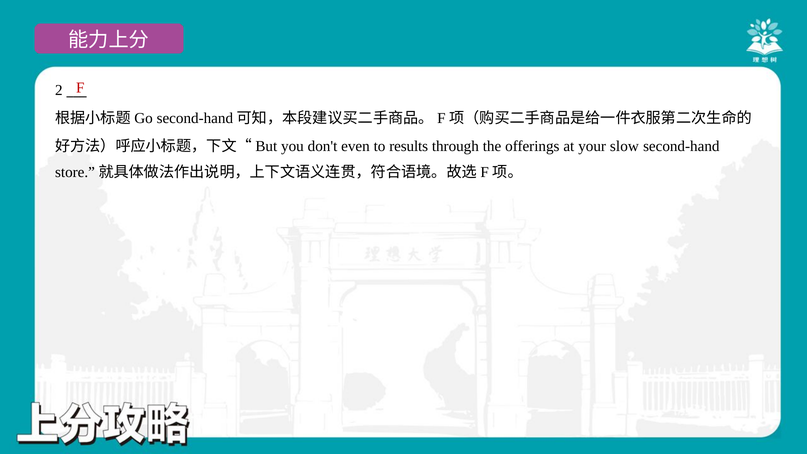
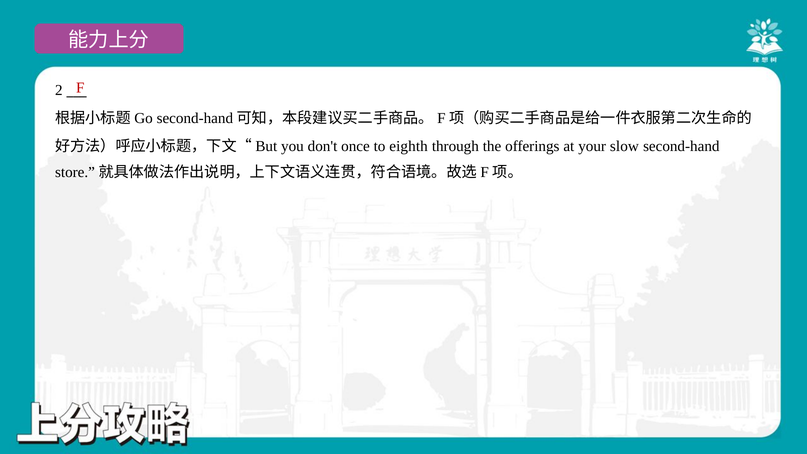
even: even -> once (355, 146)
results: results -> eighth (409, 146)
